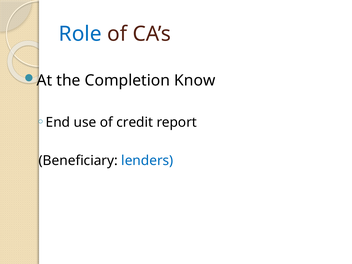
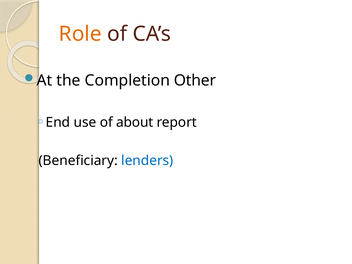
Role colour: blue -> orange (80, 34)
Know: Know -> Other (195, 80)
credit: credit -> about (135, 122)
